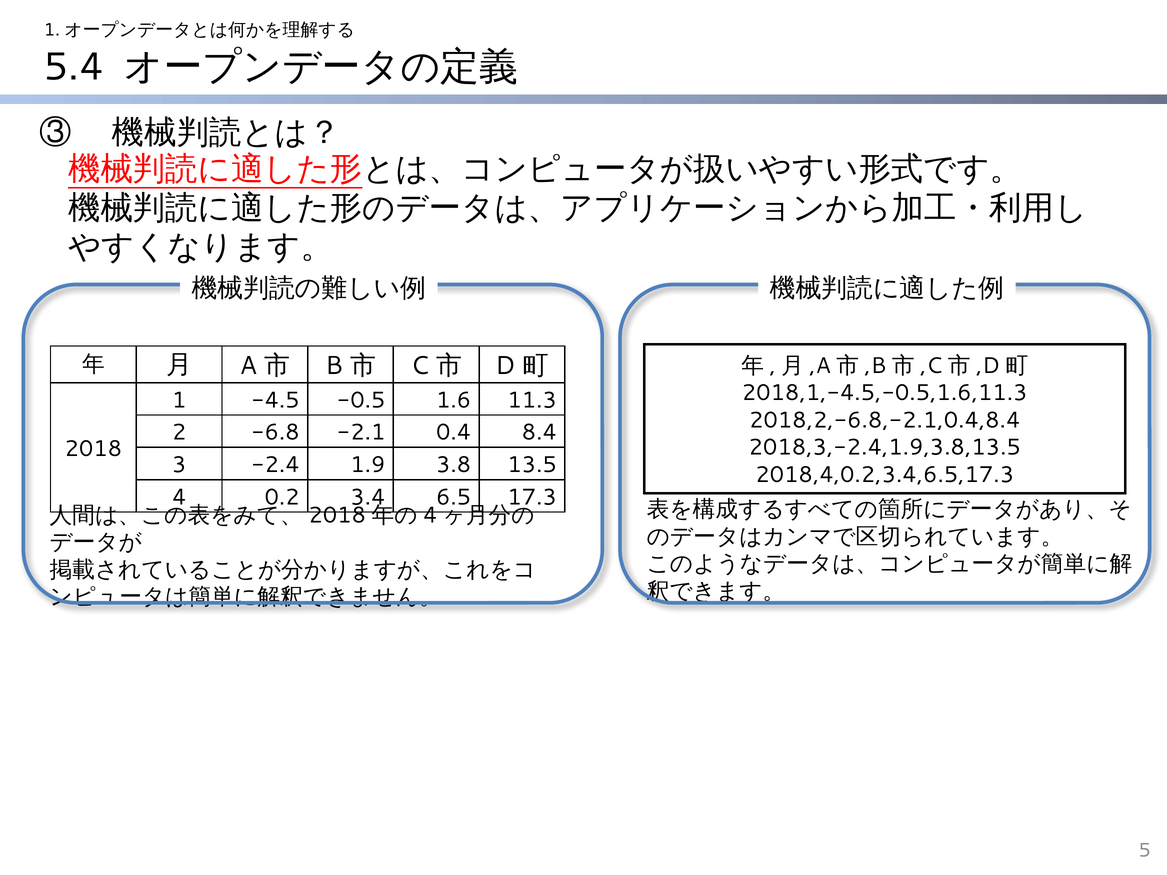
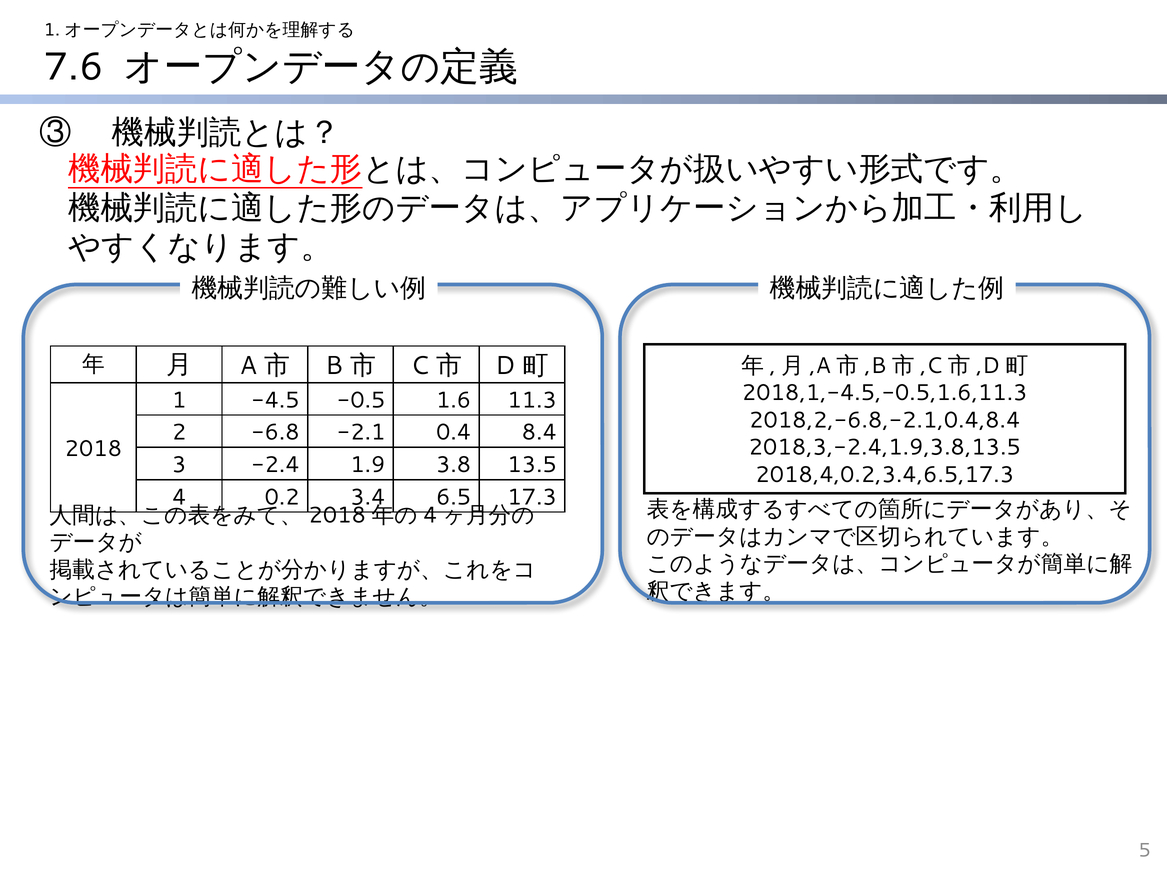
5.4: 5.4 -> 7.6 (74, 67)
